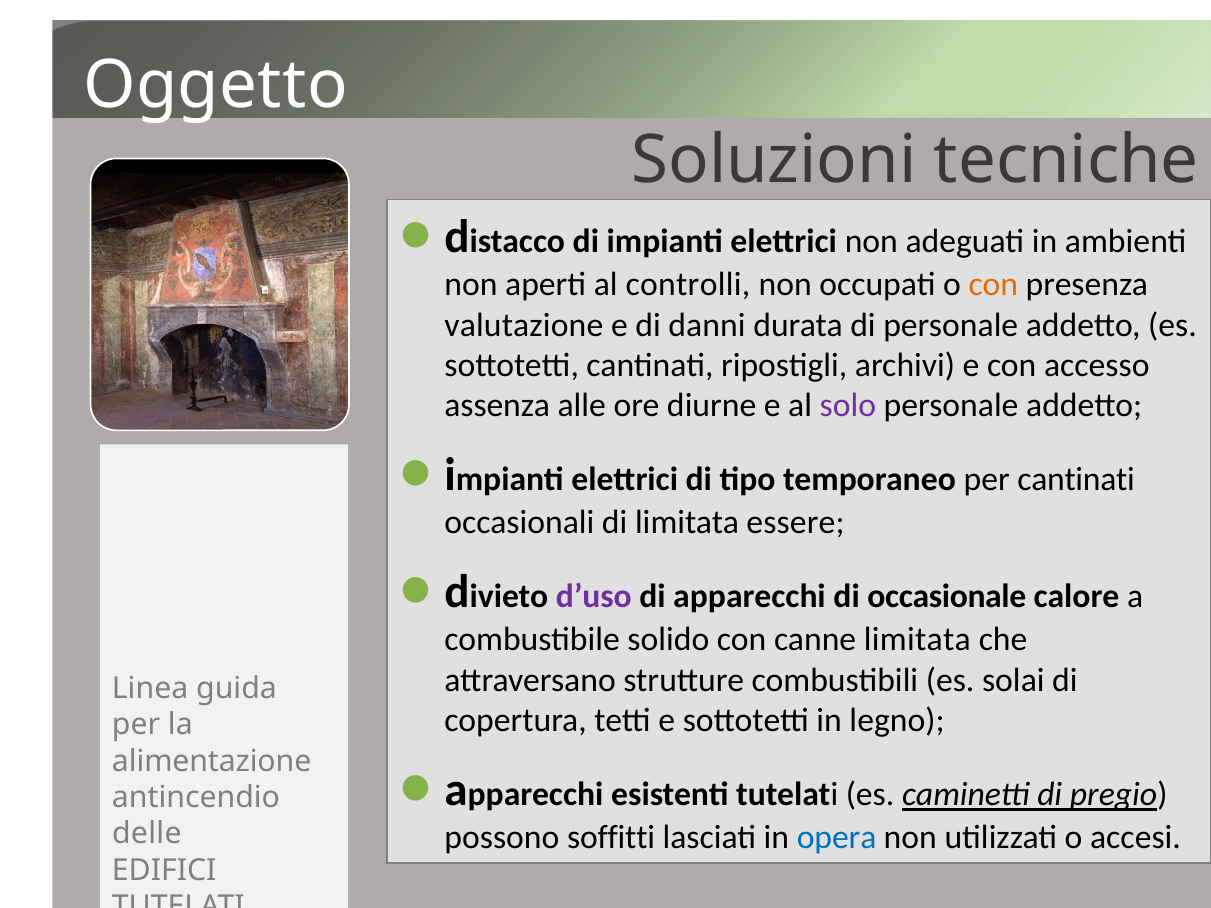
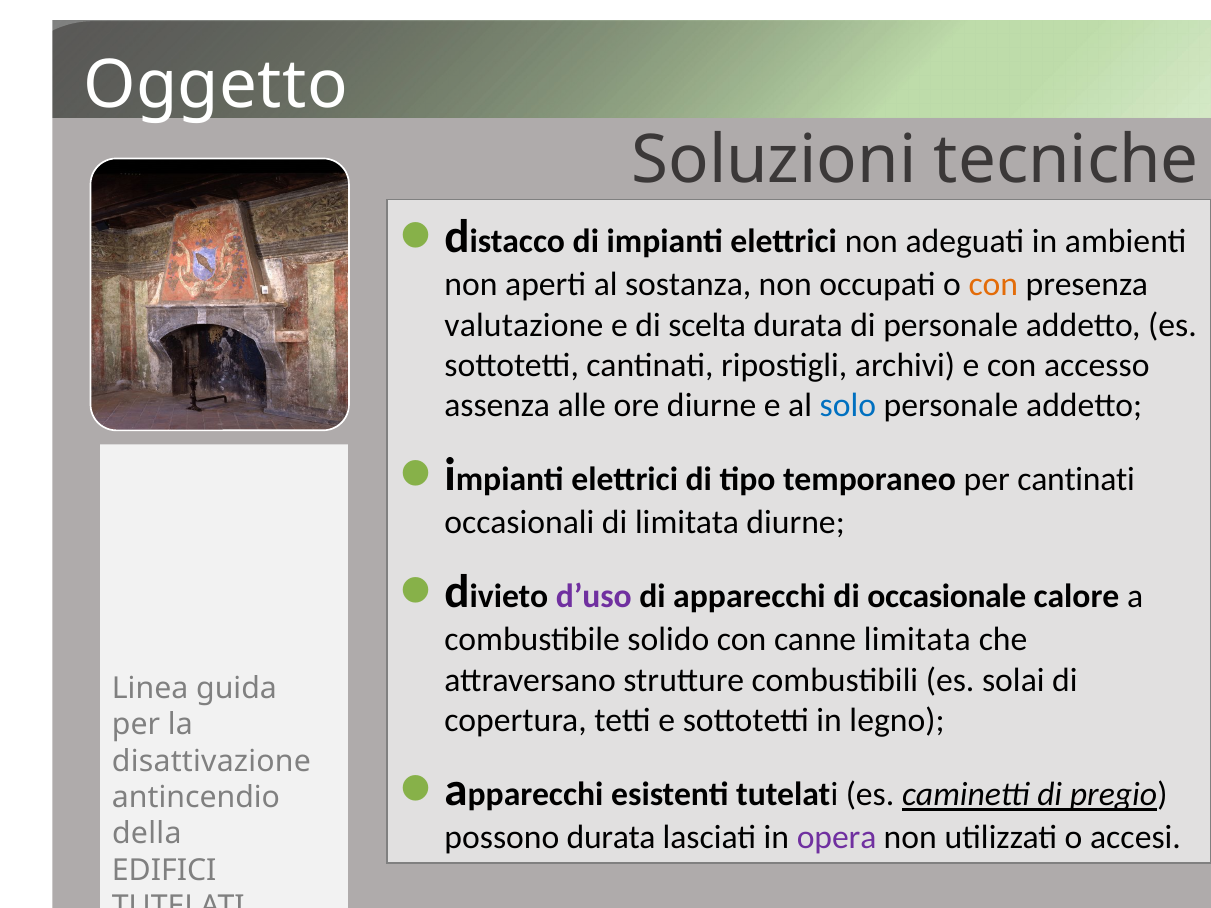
controlli: controlli -> sostanza (688, 285)
danni: danni -> scelta (707, 325)
solo colour: purple -> blue (848, 406)
limitata essere: essere -> diurne (796, 523)
alimentazione: alimentazione -> disattivazione (212, 761)
possono soffitti: soffitti -> durata (611, 838)
opera colour: blue -> purple (837, 838)
delle: delle -> della (147, 834)
